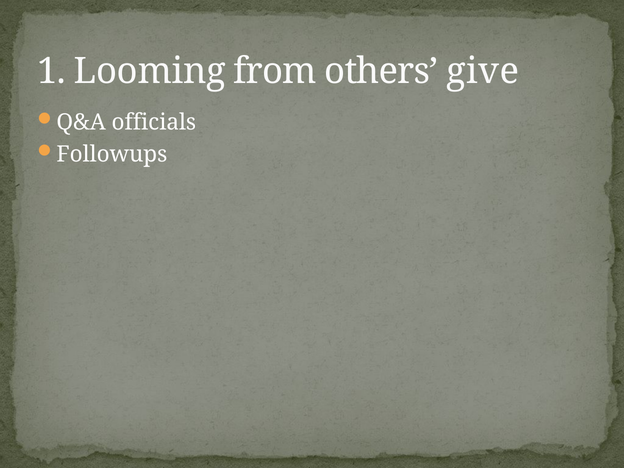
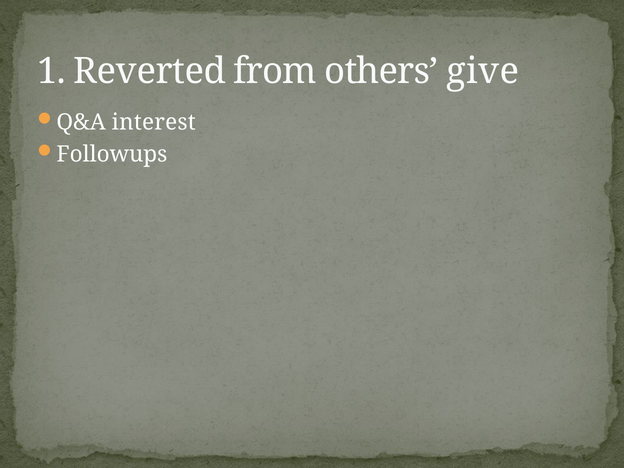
Looming: Looming -> Reverted (150, 71)
officials: officials -> interest (154, 122)
